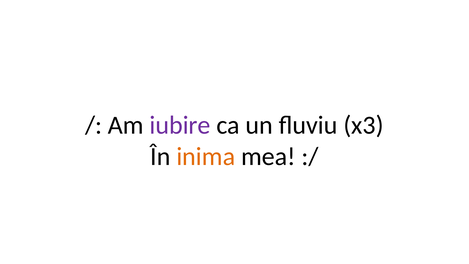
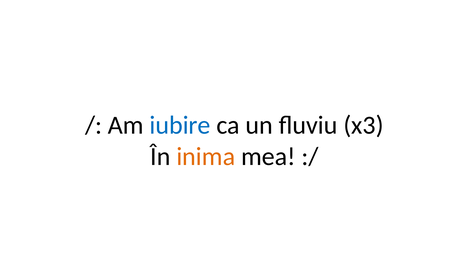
iubire colour: purple -> blue (180, 125)
